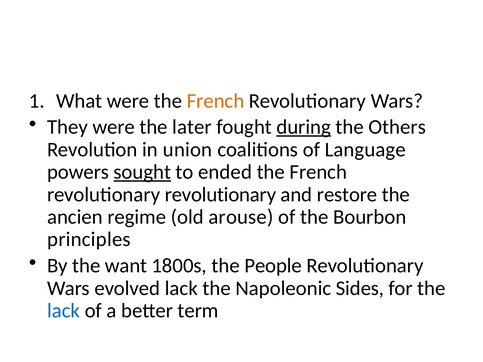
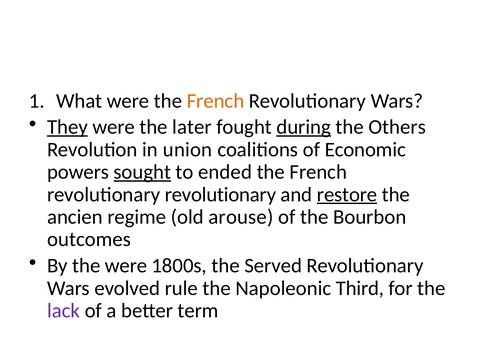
They underline: none -> present (67, 127)
Language: Language -> Economic (365, 150)
restore underline: none -> present (347, 195)
principles: principles -> outcomes (89, 240)
the want: want -> were (126, 266)
People: People -> Served (273, 266)
evolved lack: lack -> rule (181, 288)
Sides: Sides -> Third (360, 288)
lack colour: blue -> purple (64, 311)
